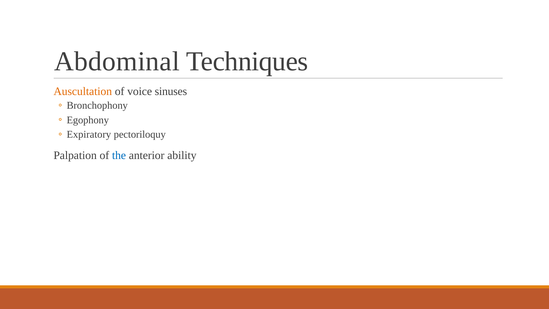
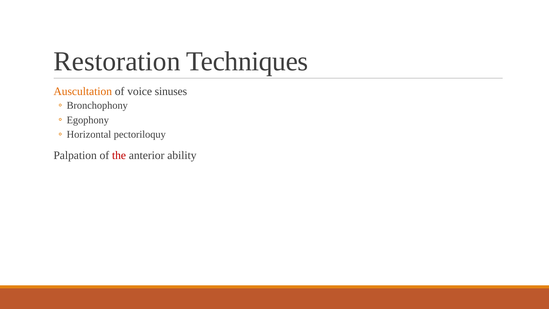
Abdominal: Abdominal -> Restoration (117, 62)
Expiratory: Expiratory -> Horizontal (89, 134)
the colour: blue -> red (119, 155)
